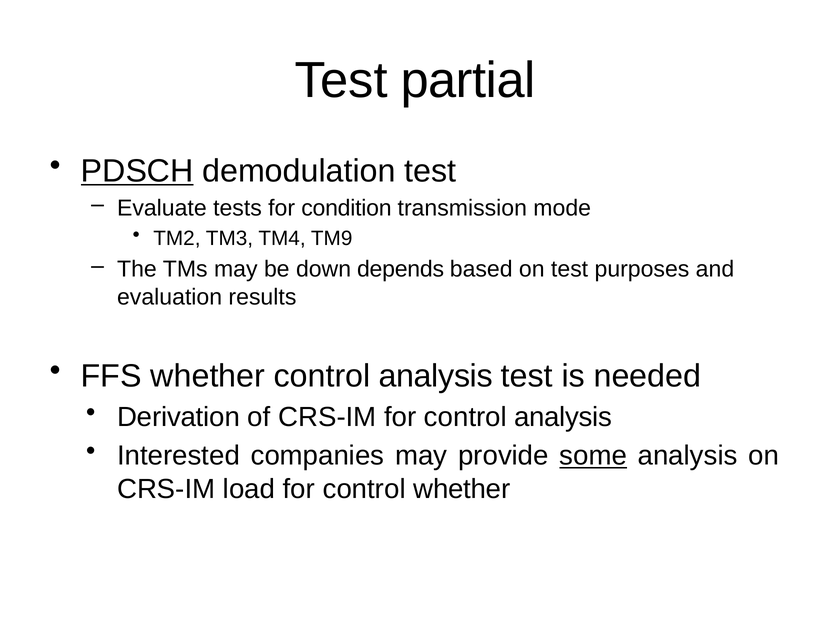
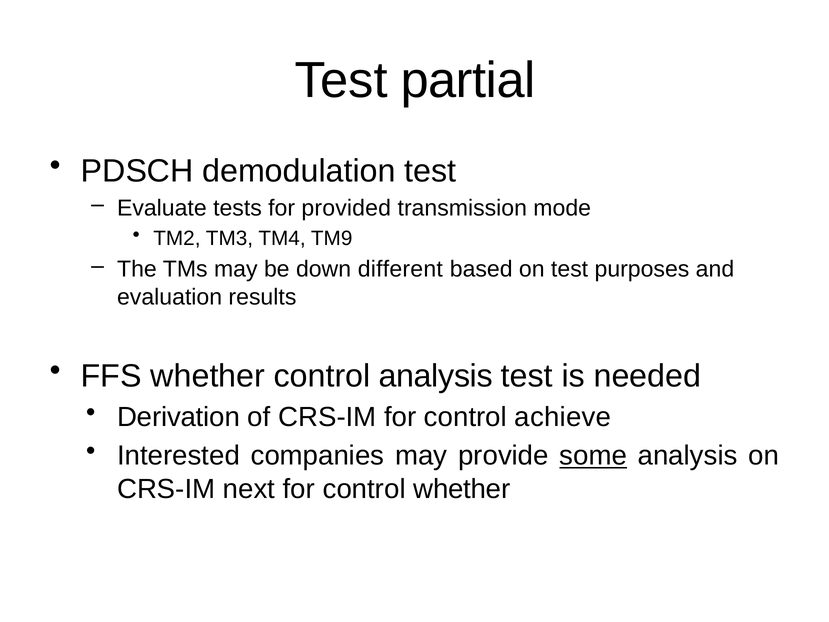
PDSCH underline: present -> none (137, 171)
condition: condition -> provided (346, 208)
depends: depends -> different (400, 269)
for control analysis: analysis -> achieve (563, 417)
load: load -> next (249, 489)
